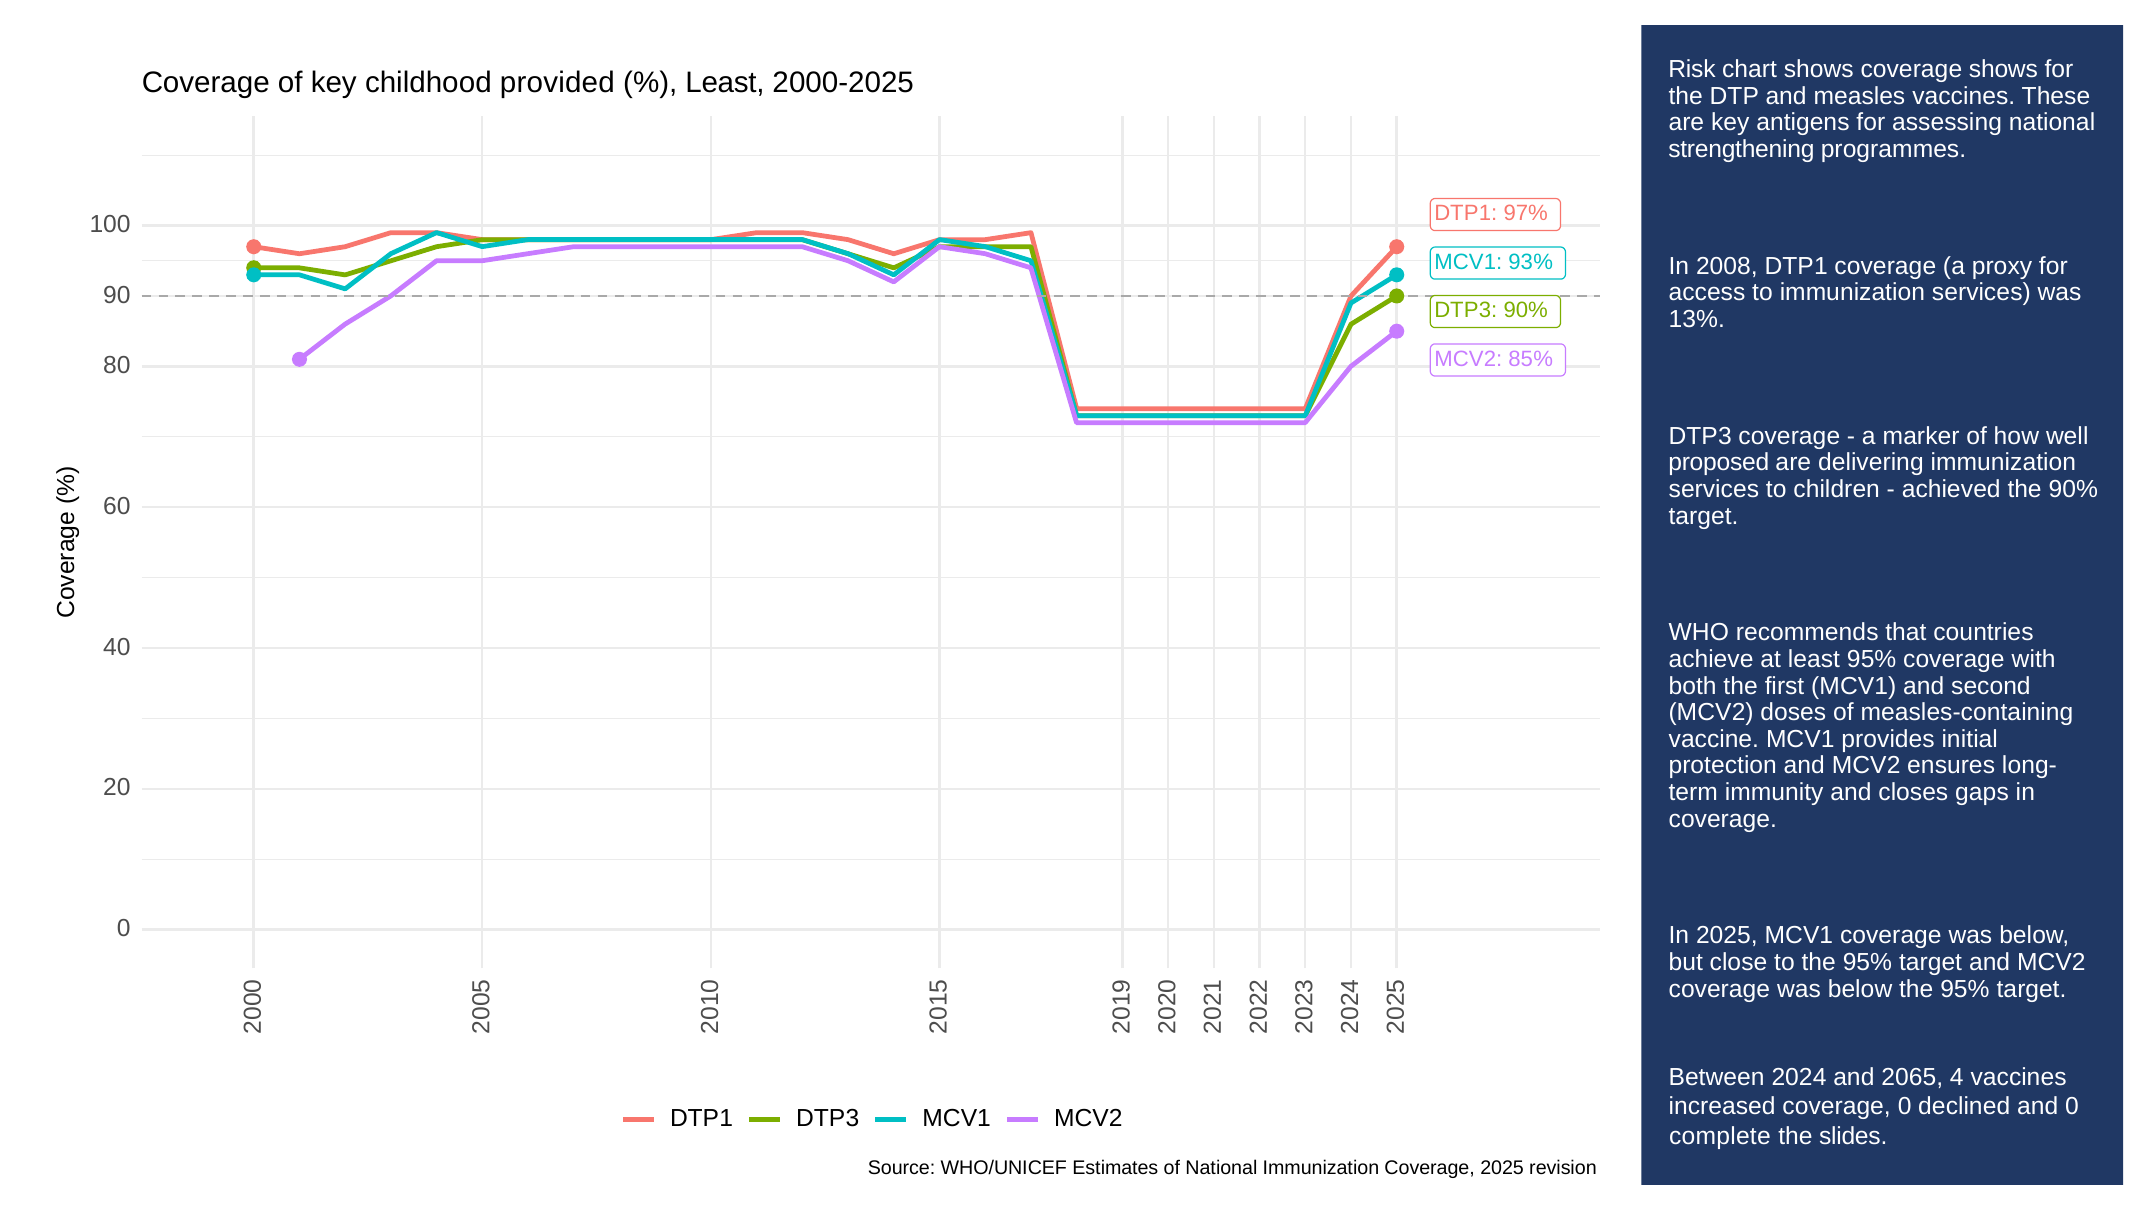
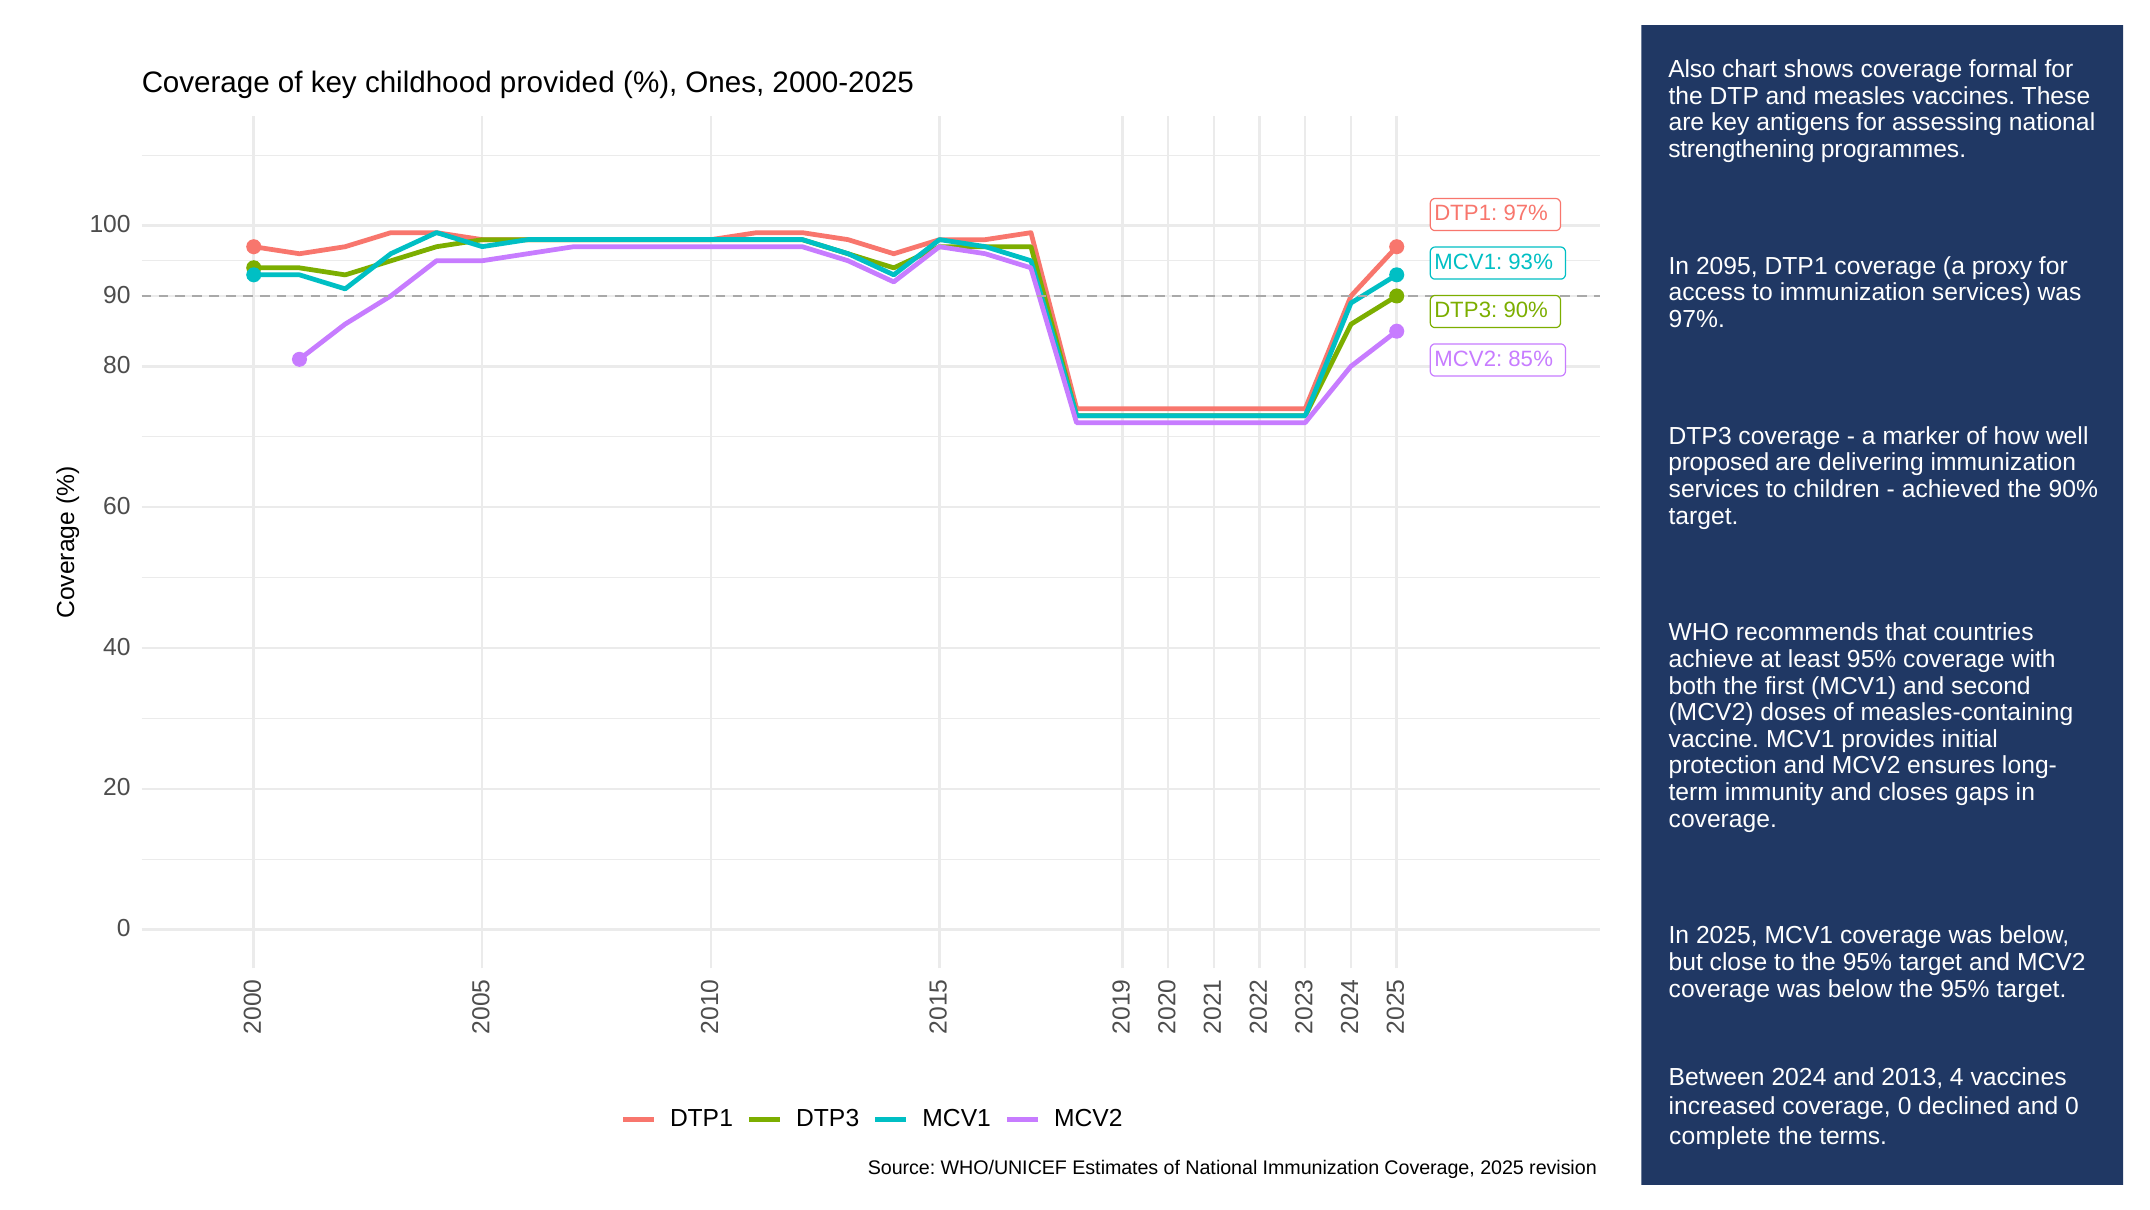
Risk: Risk -> Also (1692, 70)
coverage shows: shows -> formal (2003, 70)
Least: Least -> Ones (725, 83)
2008: 2008 -> 2095 (1727, 266)
13%: 13% -> 97% (1697, 319)
2065: 2065 -> 2013 (1912, 1077)
slides: slides -> terms (1853, 1136)
